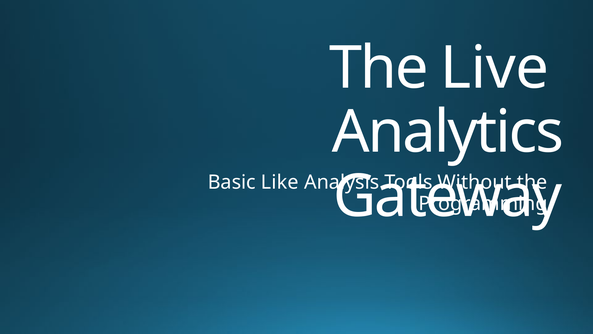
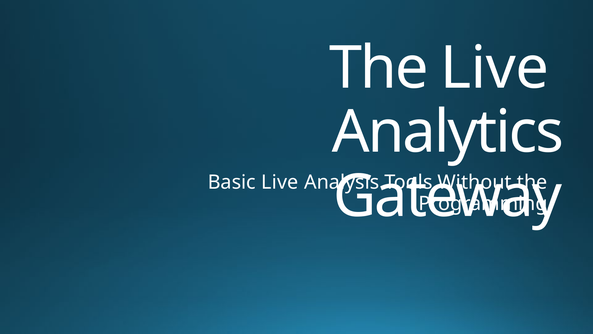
Basic Like: Like -> Live (280, 182)
